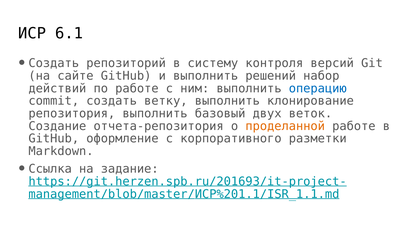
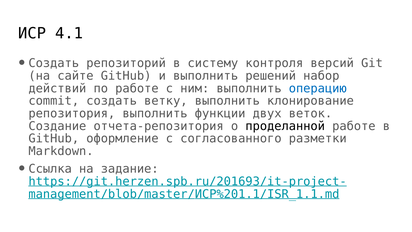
6.1: 6.1 -> 4.1 (69, 33)
базовый: базовый -> функции (220, 113)
проделанной colour: orange -> black (285, 126)
корпоративного: корпоративного -> согласованного (231, 139)
